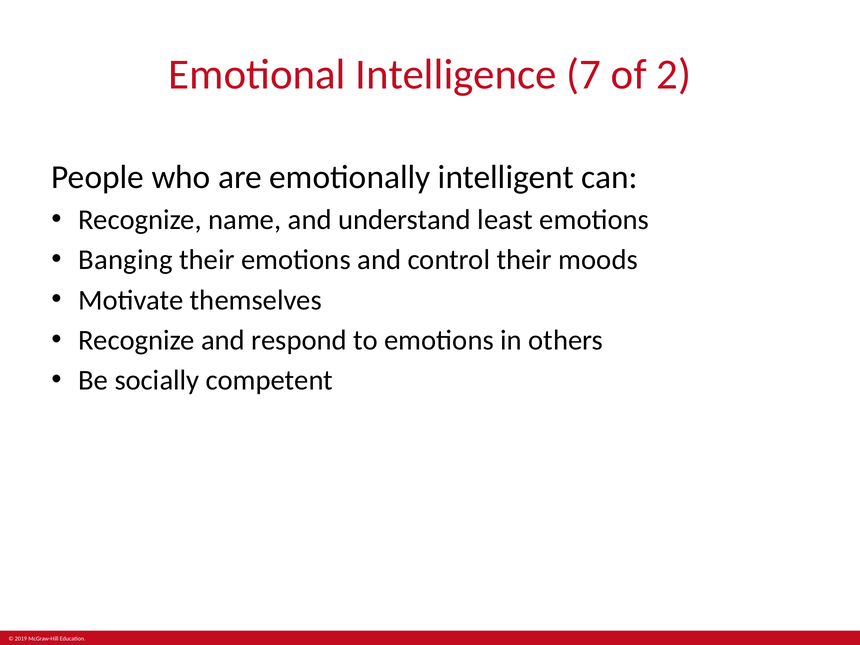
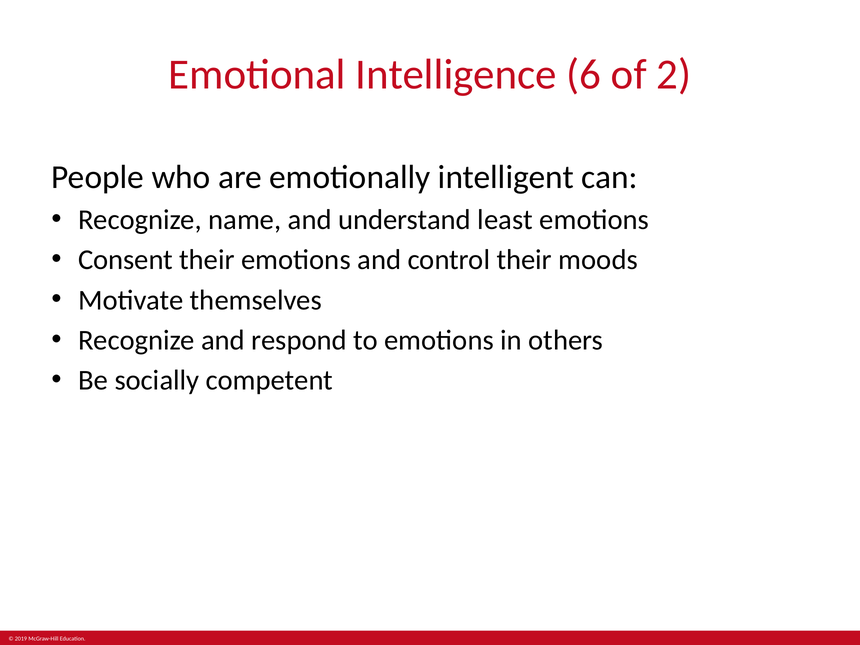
7: 7 -> 6 (584, 75)
Banging: Banging -> Consent (126, 260)
